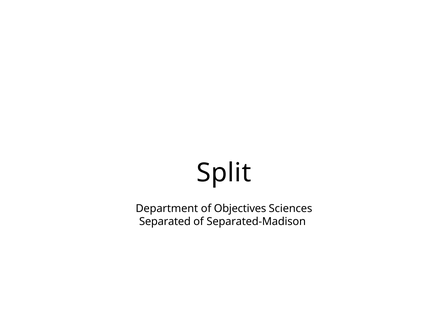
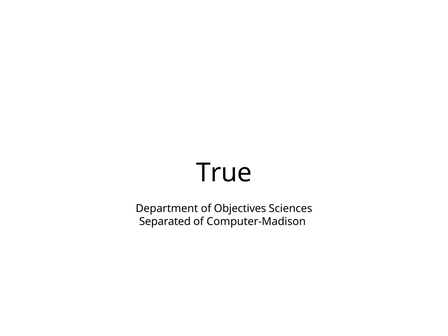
Split: Split -> True (224, 173)
Separated-Madison: Separated-Madison -> Computer-Madison (256, 222)
